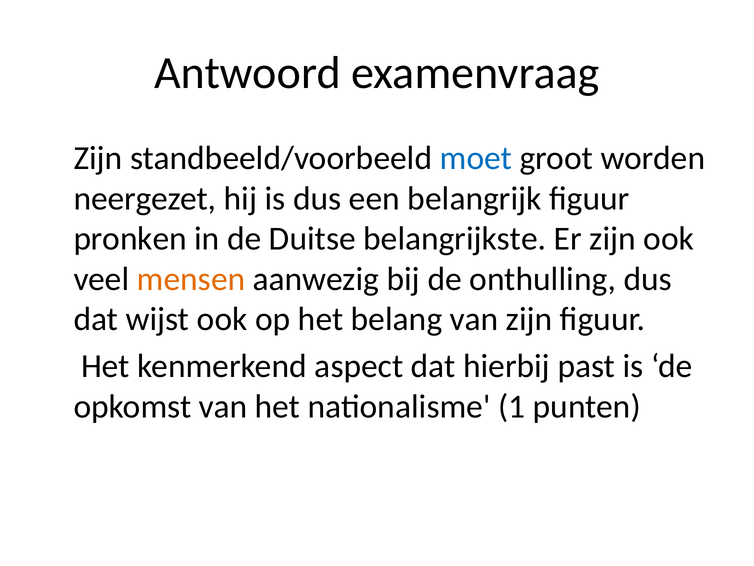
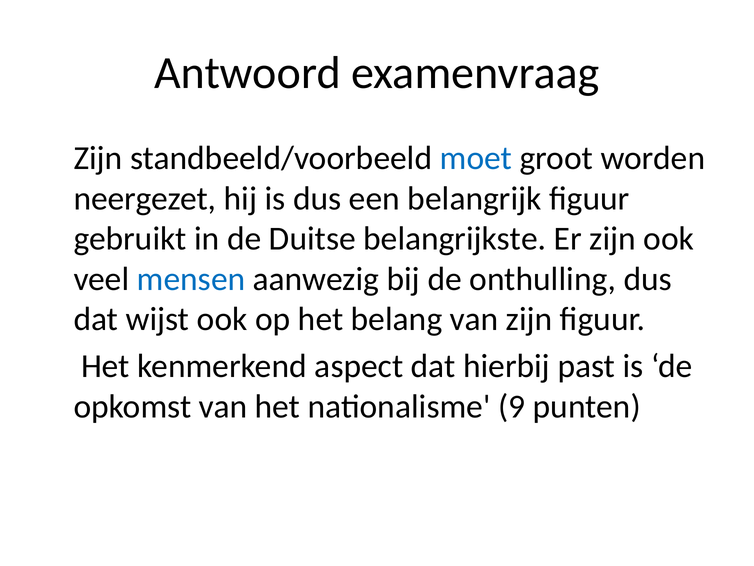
pronken: pronken -> gebruikt (130, 239)
mensen colour: orange -> blue (191, 279)
1: 1 -> 9 (512, 406)
